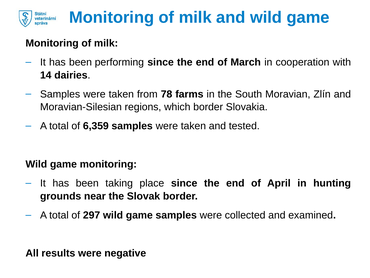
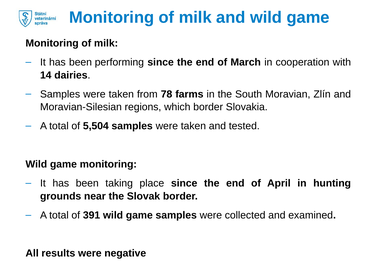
6,359: 6,359 -> 5,504 (96, 126)
297: 297 -> 391 (92, 215)
